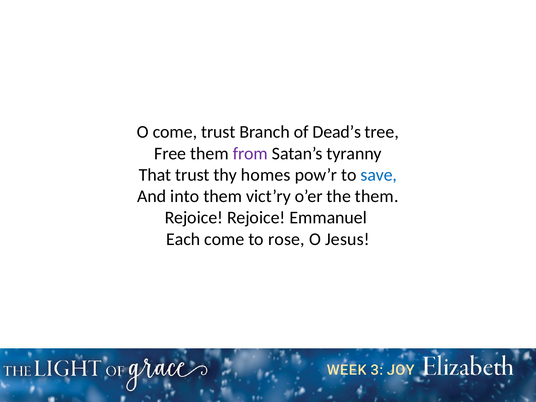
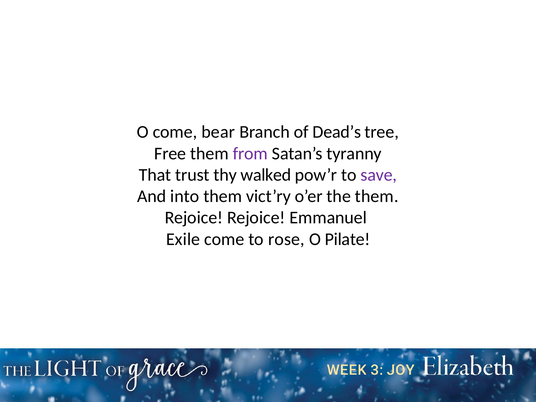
come trust: trust -> bear (218, 132)
homes: homes -> walked (266, 175)
save colour: blue -> purple (379, 175)
Each: Each -> Exile (183, 239)
Jesus: Jesus -> Pilate (348, 239)
